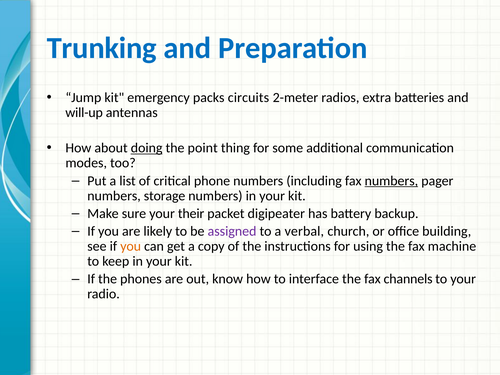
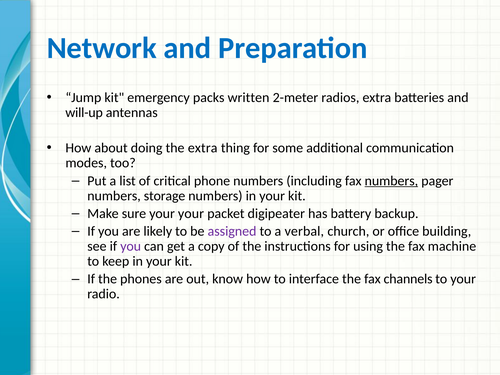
Trunking: Trunking -> Network (102, 48)
circuits: circuits -> written (249, 97)
doing underline: present -> none (147, 148)
the point: point -> extra (203, 148)
your their: their -> your (191, 214)
you colour: orange -> purple (131, 246)
